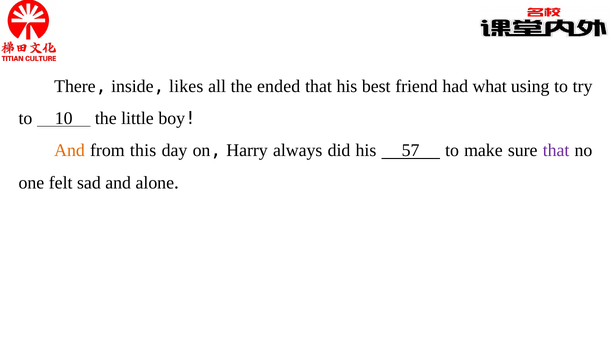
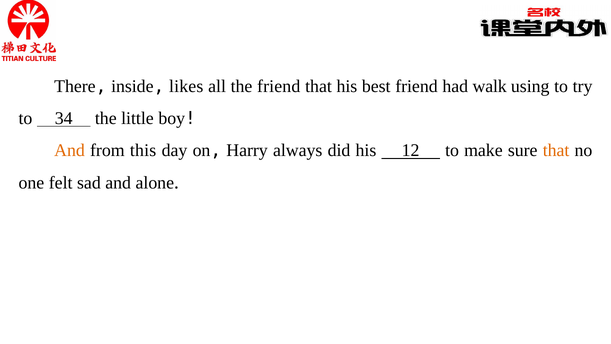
the ended: ended -> friend (279, 86)
what: what -> walk (490, 86)
10: 10 -> 34 (64, 118)
57: 57 -> 12 (411, 150)
that colour: purple -> orange (556, 150)
